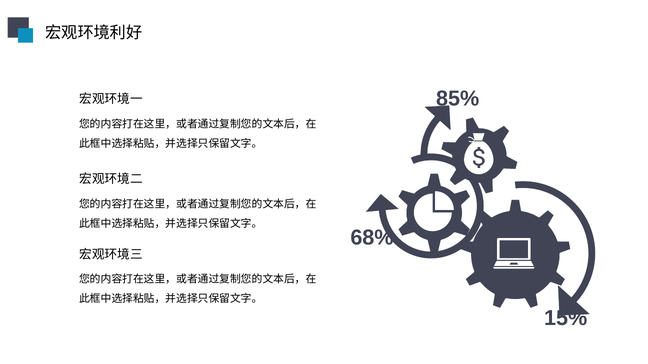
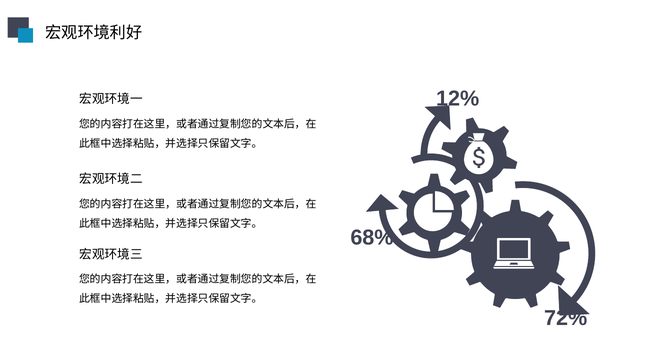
85%: 85% -> 12% (458, 99)
15%: 15% -> 72% (566, 319)
